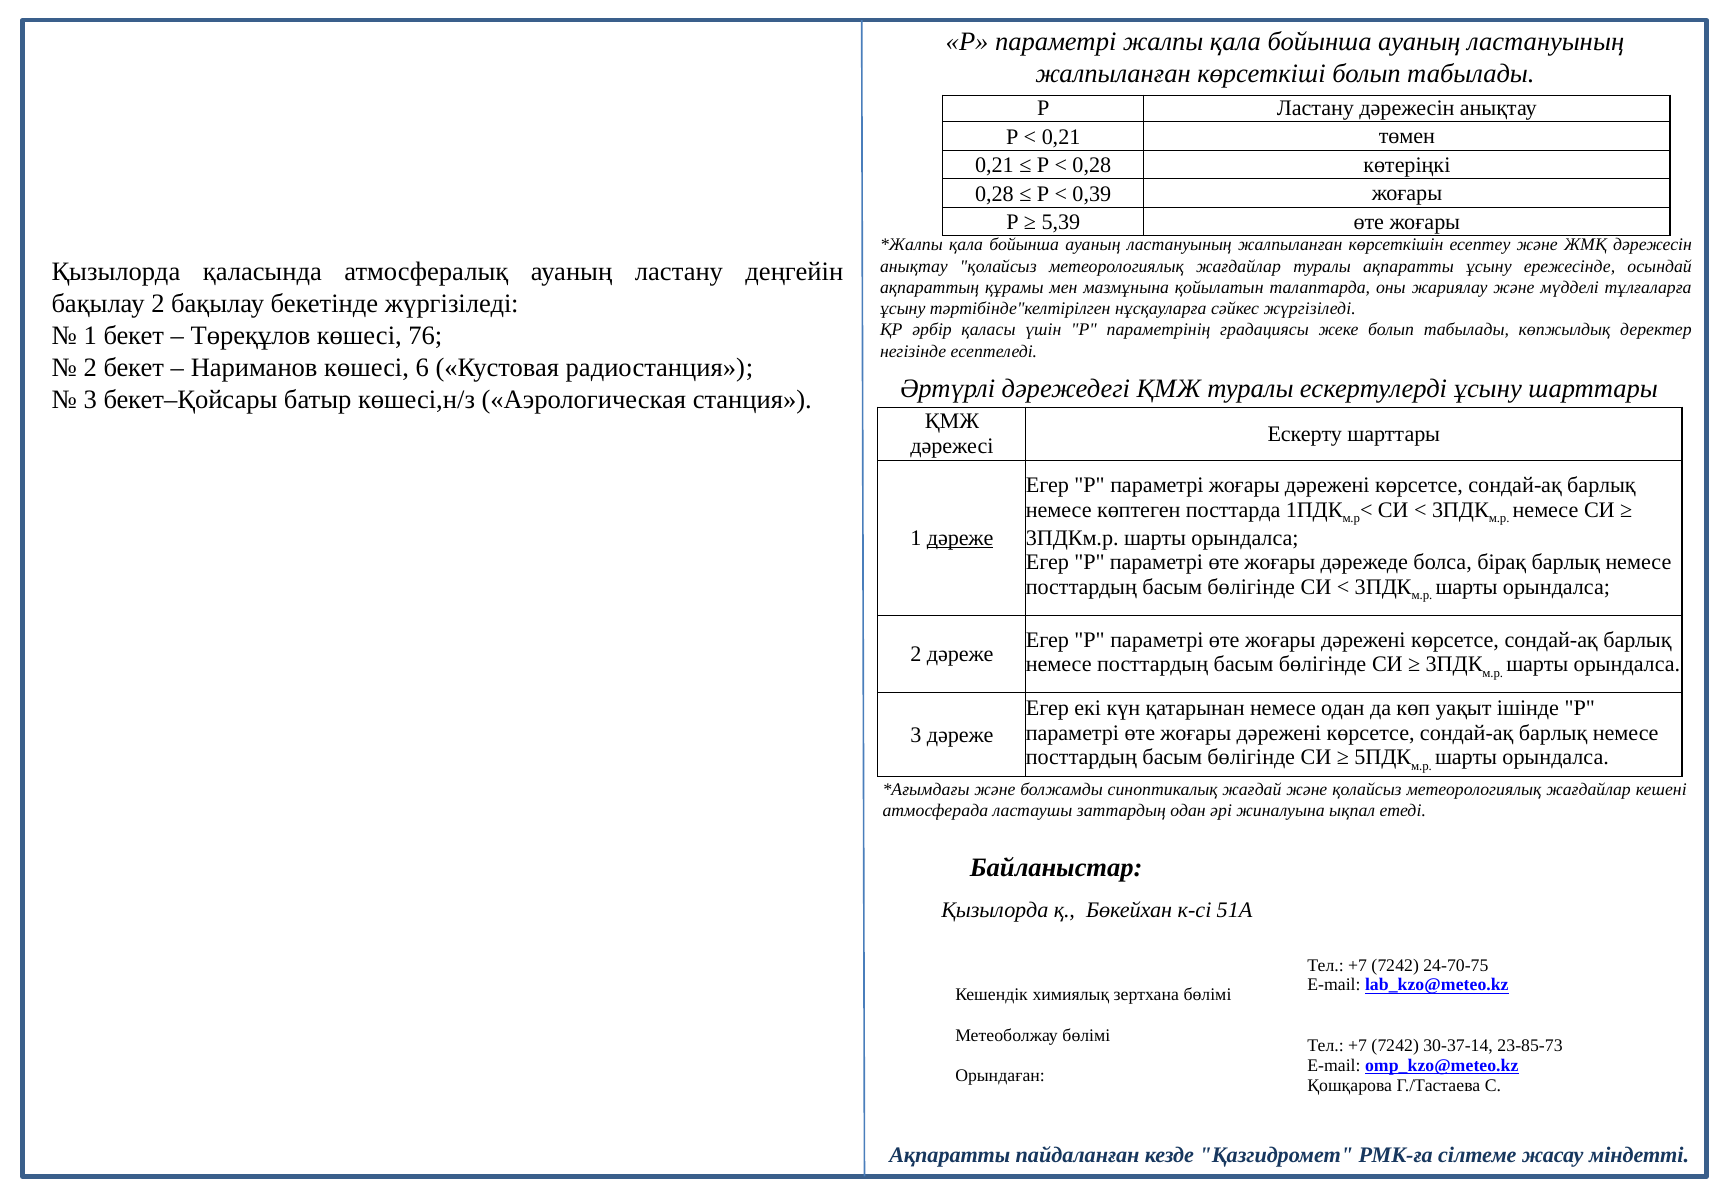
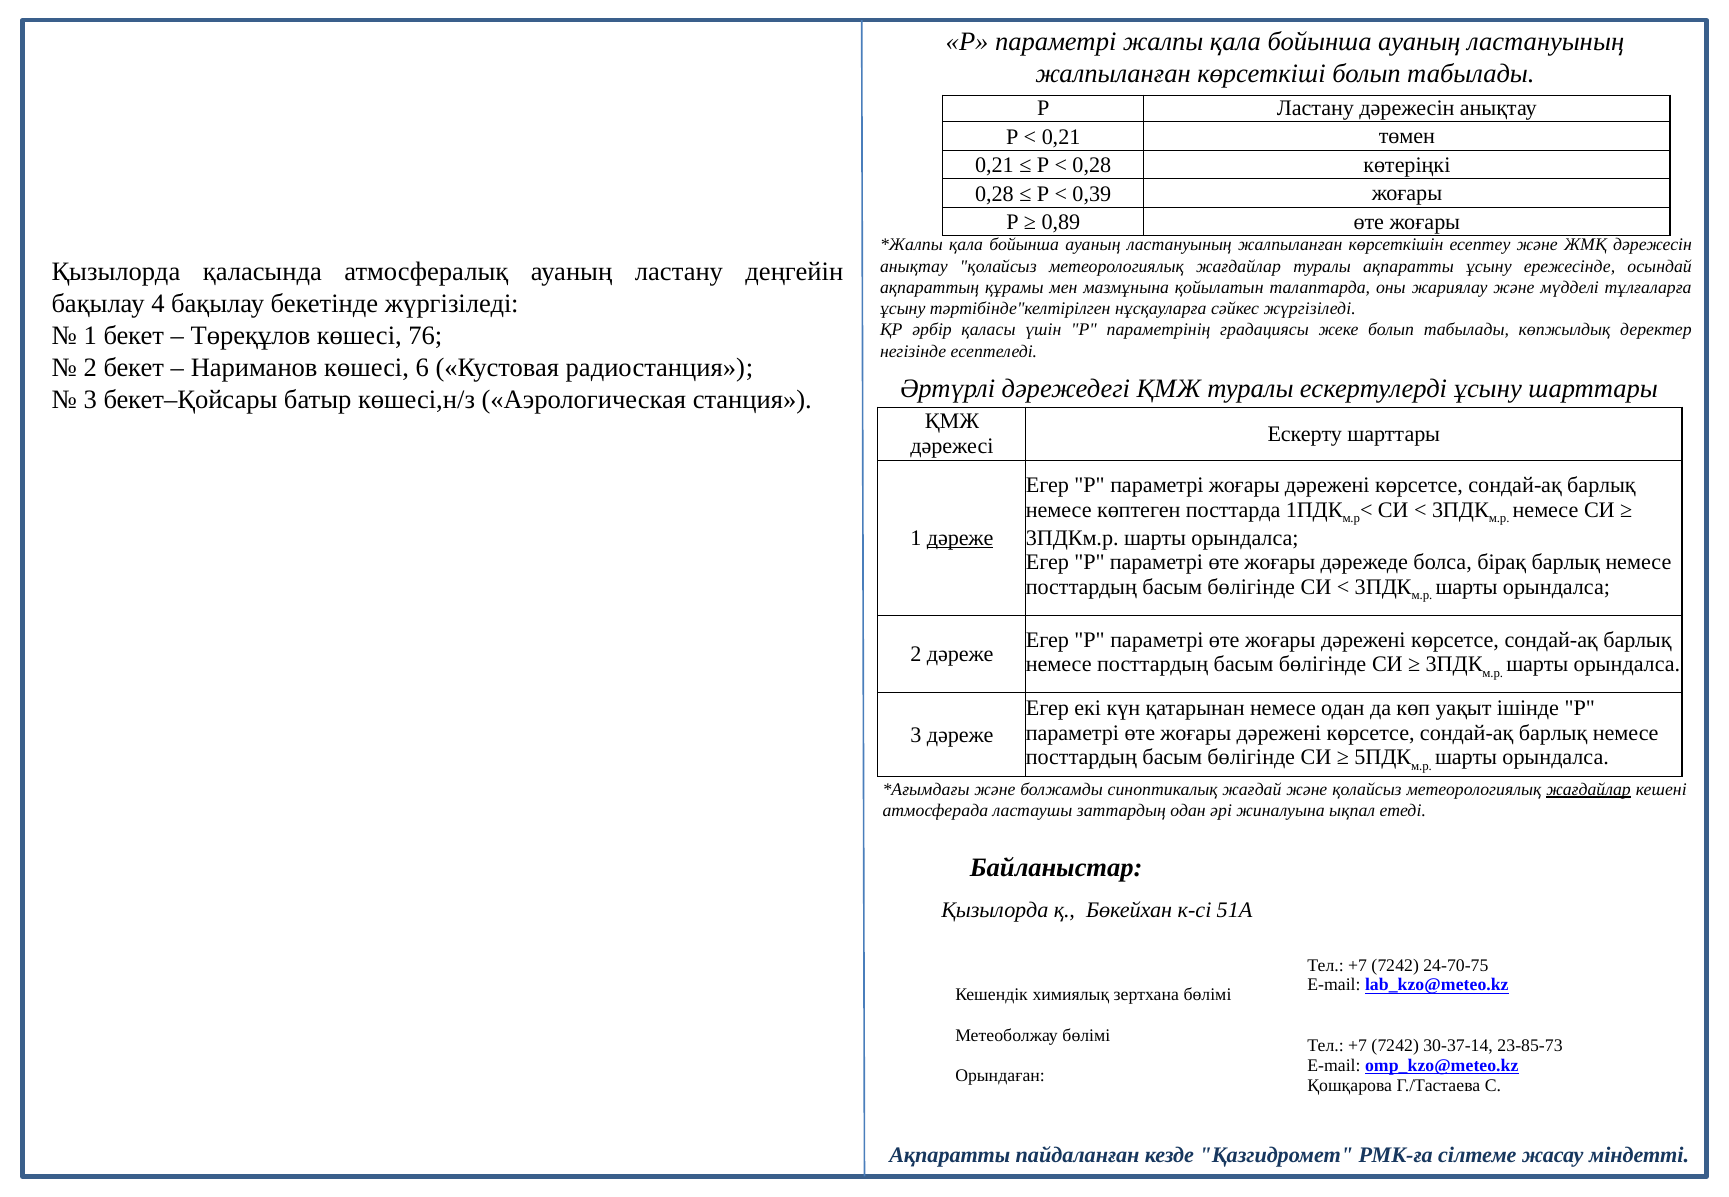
5,39: 5,39 -> 0,89 (1061, 223)
бақылау 2: 2 -> 4 (158, 304)
жағдайлар underline: none -> present (1589, 789)
